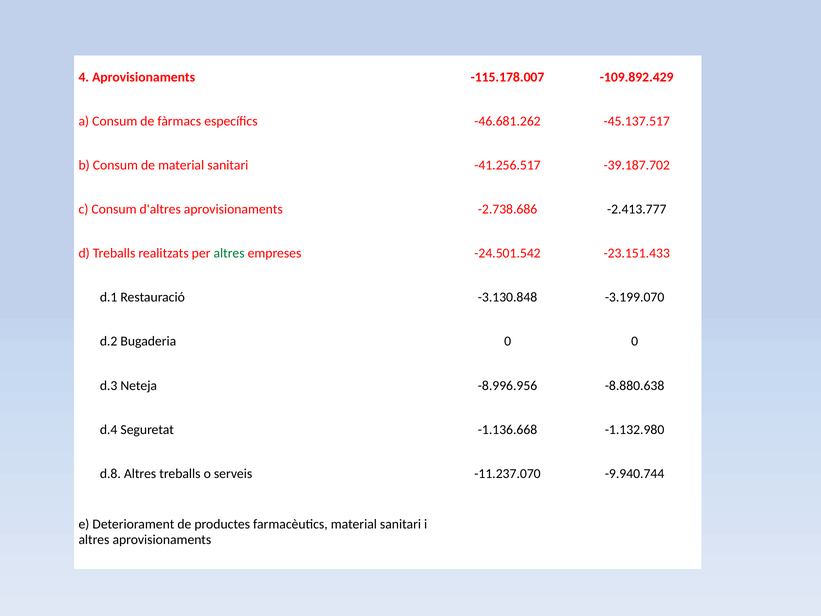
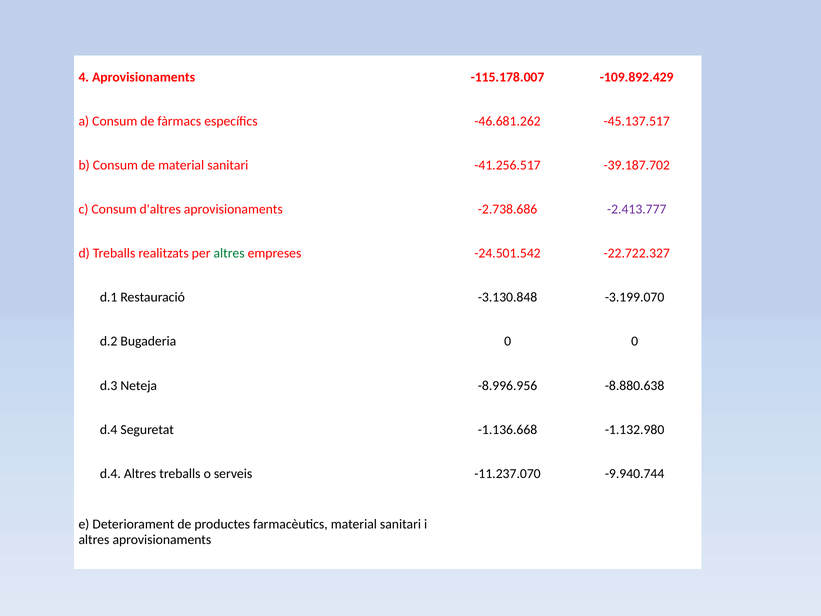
-2.413.777 colour: black -> purple (637, 209)
-23.151.433: -23.151.433 -> -22.722.327 (637, 253)
d.8: d.8 -> d.4 (110, 473)
